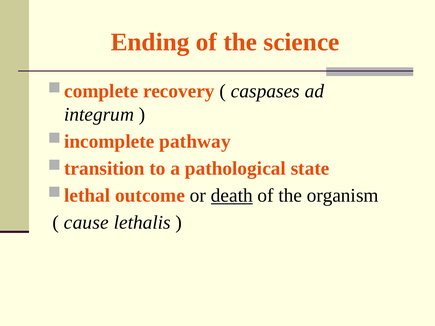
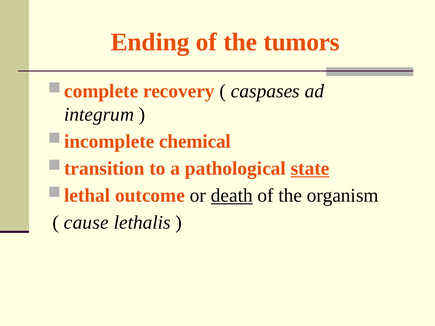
science: science -> tumors (302, 42)
pathway: pathway -> chemical (195, 142)
state underline: none -> present (310, 169)
